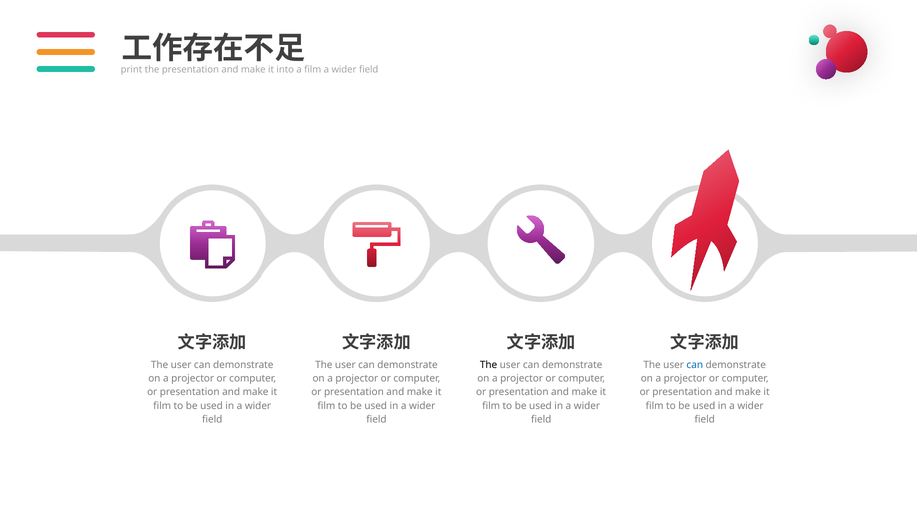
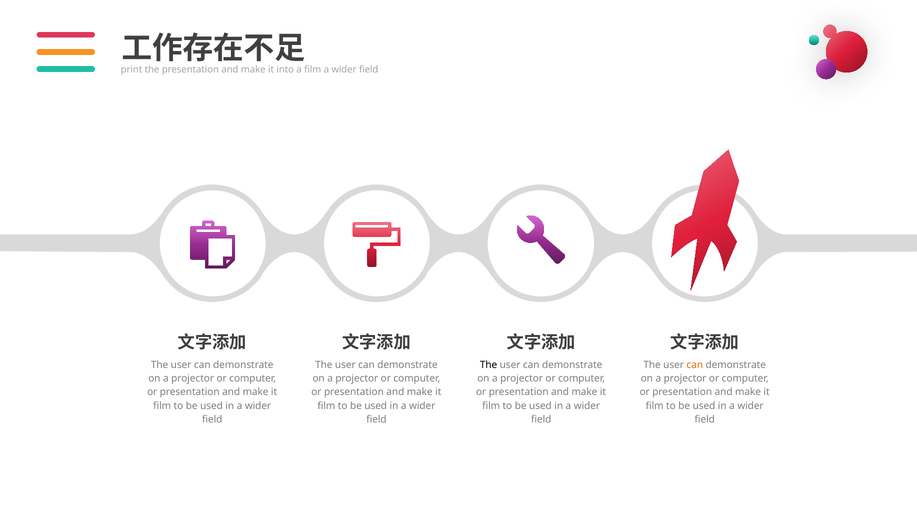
can colour: blue -> orange (695, 365)
